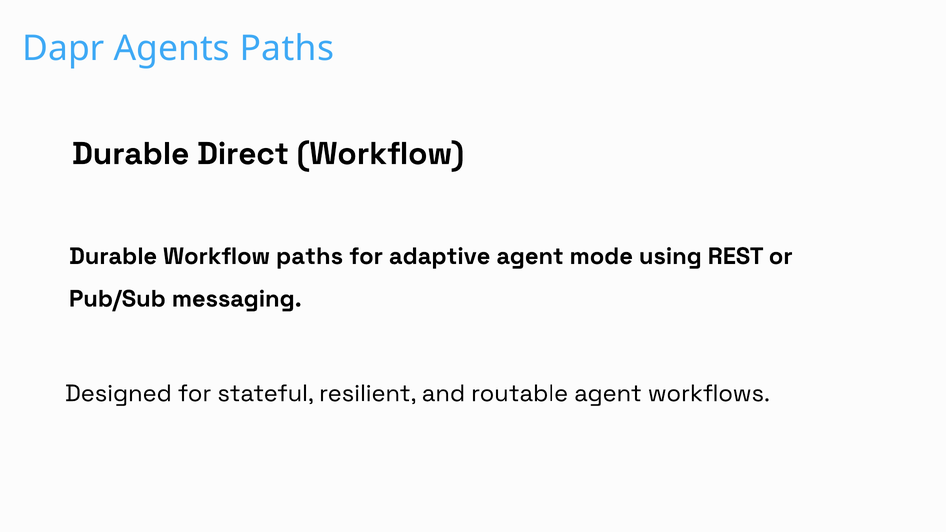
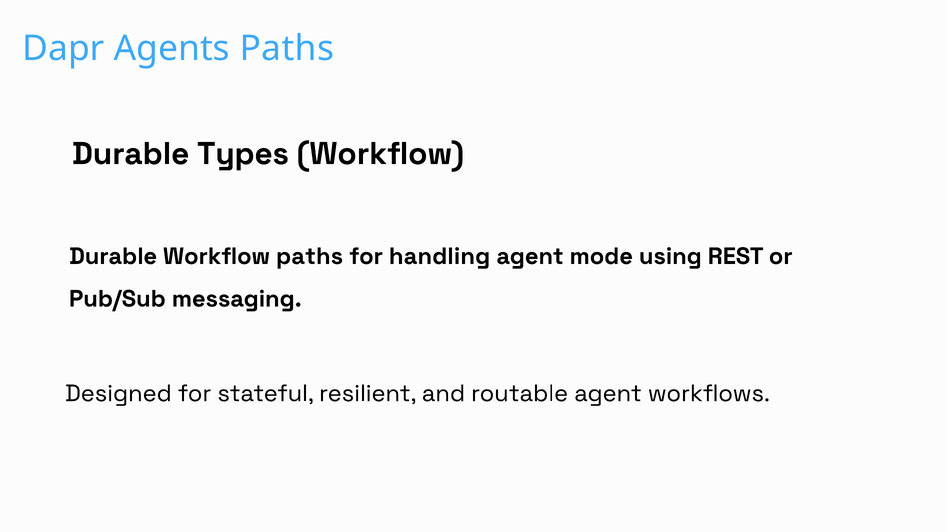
Direct: Direct -> Types (243, 154)
adaptive: adaptive -> handling (440, 256)
